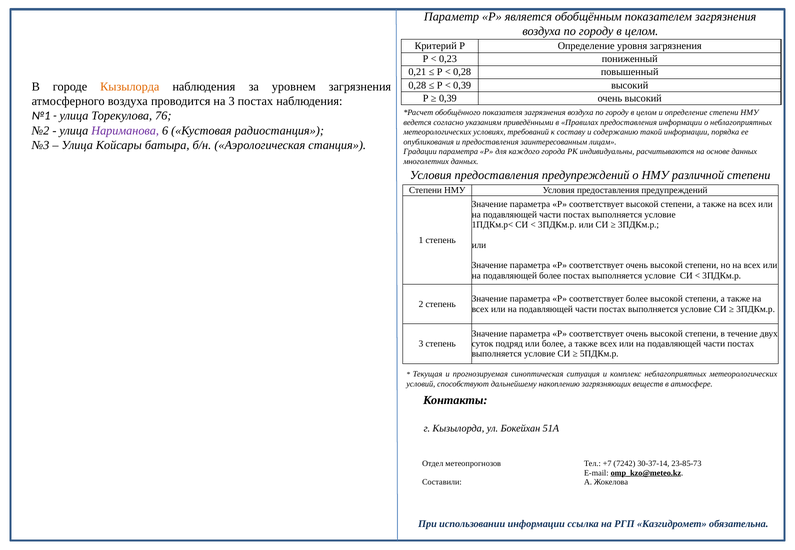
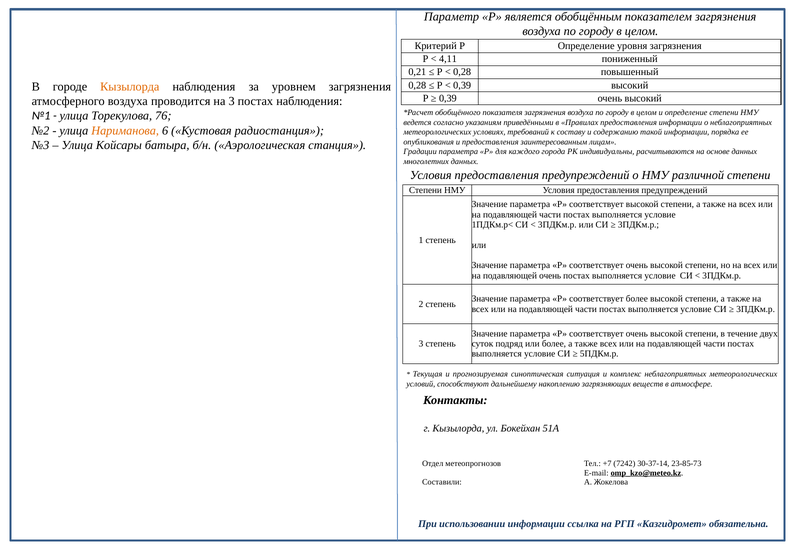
0,23: 0,23 -> 4,11 (448, 59)
Нариманова colour: purple -> orange (125, 131)
подавляющей более: более -> очень (550, 276)
